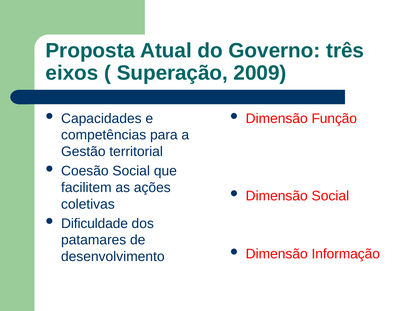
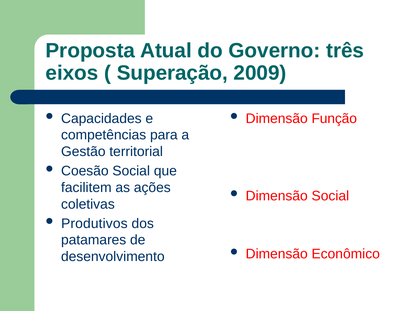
Dificuldade: Dificuldade -> Produtivos (94, 223)
Informação: Informação -> Econômico (346, 253)
